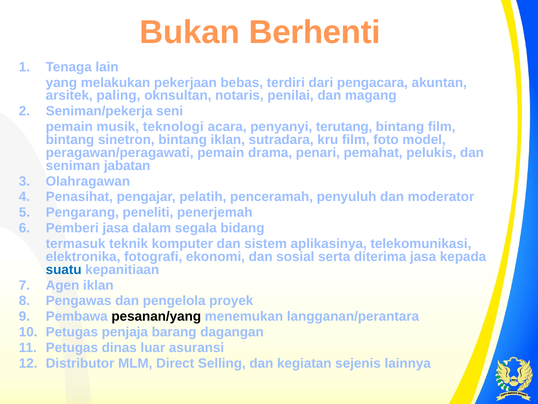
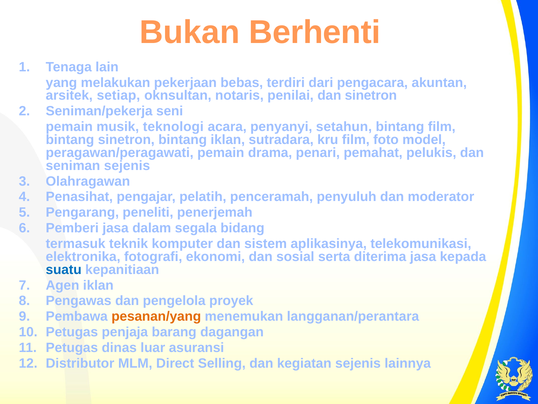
paling: paling -> setiap (118, 95)
dan magang: magang -> sinetron (371, 95)
terutang: terutang -> setahun (344, 127)
seniman jabatan: jabatan -> sejenis (127, 165)
pesanan/yang colour: black -> orange (156, 316)
